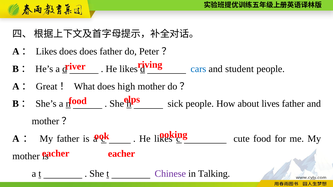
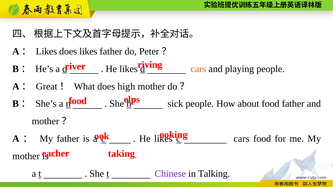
does does: does -> likes (88, 51)
cars colour: blue -> orange (198, 69)
student: student -> playing (240, 69)
about lives: lives -> food (271, 104)
cute: cute -> cars (242, 139)
eacher: eacher -> taking (121, 154)
